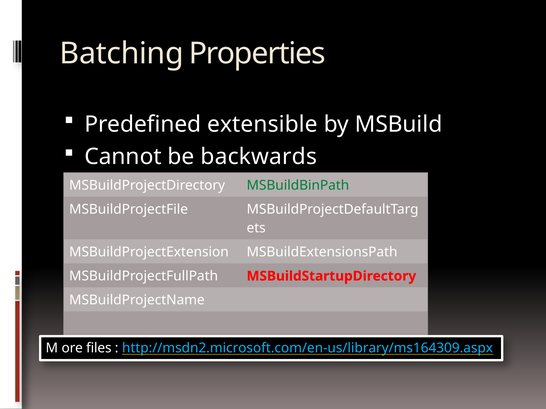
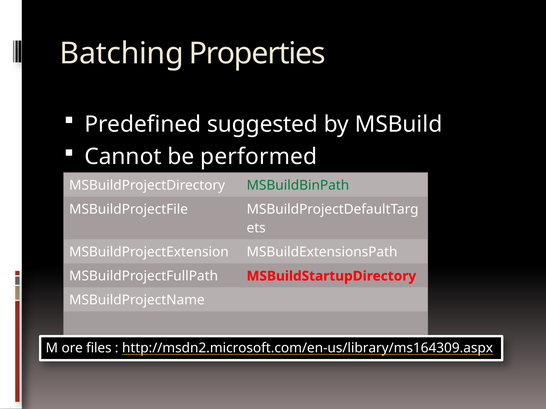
extensible: extensible -> suggested (263, 124)
backwards: backwards -> performed (259, 157)
http://msdn2.microsoft.com/en-us/library/ms164309.aspx colour: light blue -> white (308, 349)
